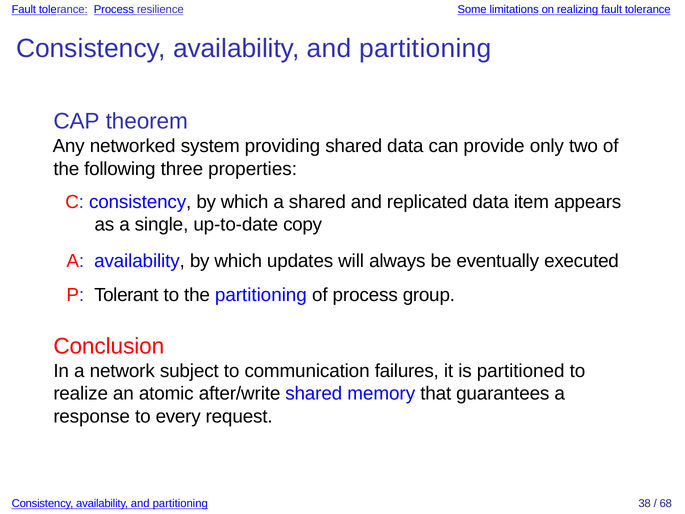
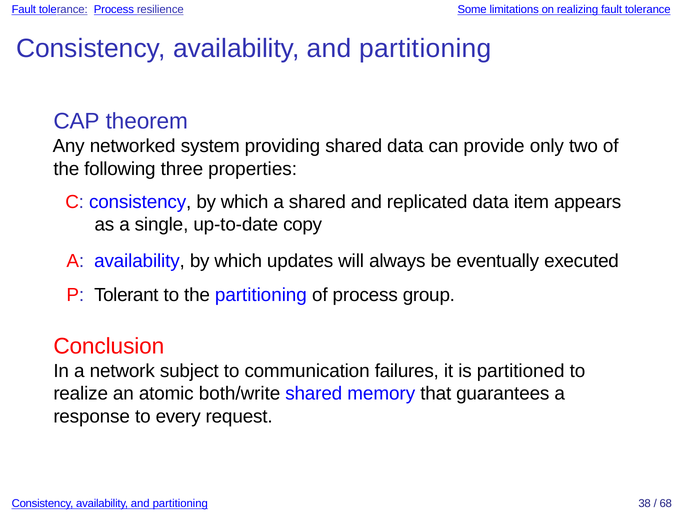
after/write: after/write -> both/write (240, 394)
